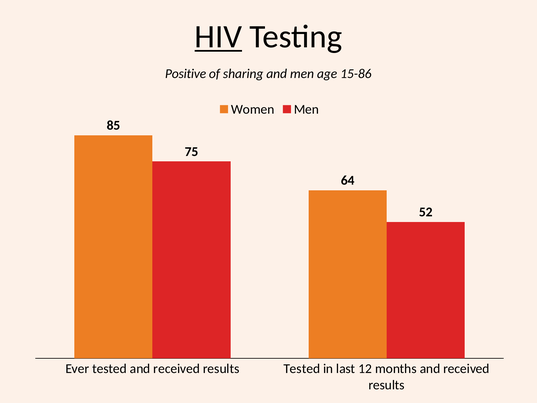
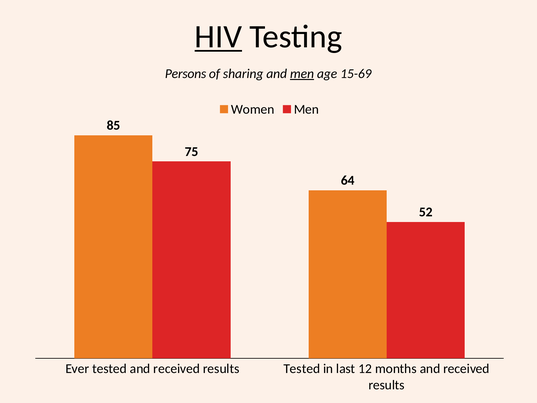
Positive: Positive -> Persons (186, 74)
men underline: none -> present (302, 74)
15-86: 15-86 -> 15-69 (356, 74)
